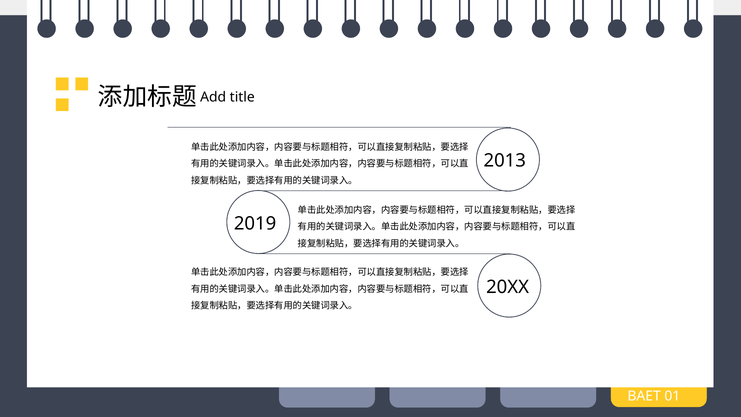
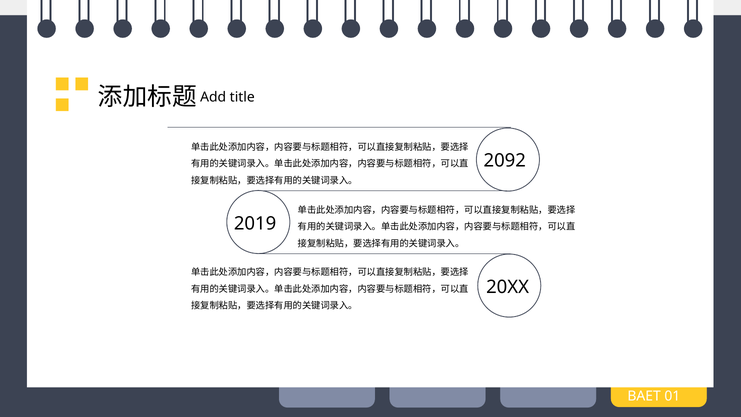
2013: 2013 -> 2092 (505, 161)
